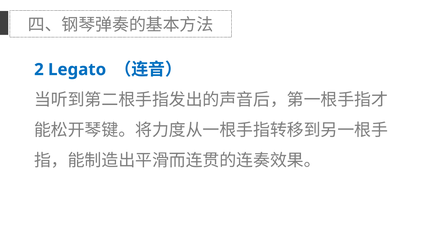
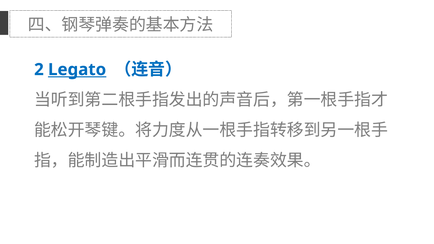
Legato underline: none -> present (77, 70)
